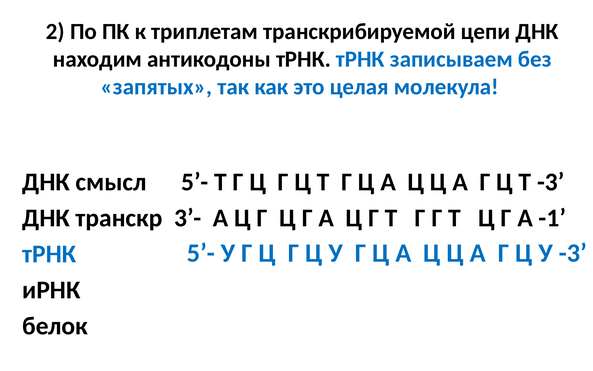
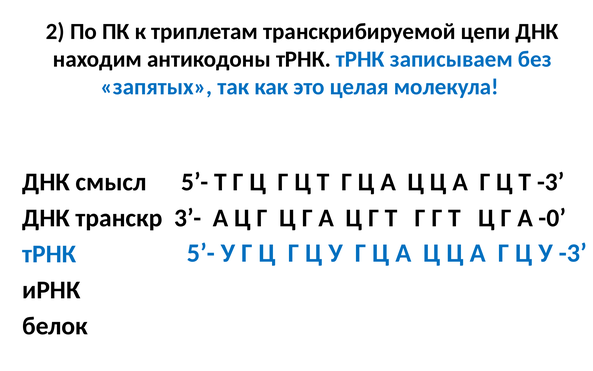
-1: -1 -> -0 (552, 218)
